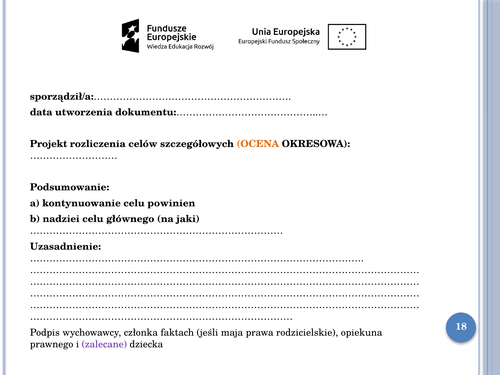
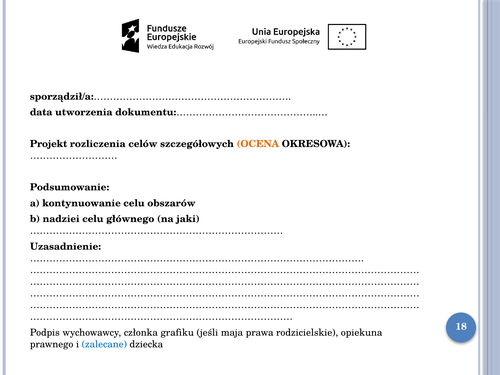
powinien: powinien -> obszarów (171, 203)
faktach: faktach -> grafiku (177, 332)
zalecane colour: purple -> blue (104, 344)
